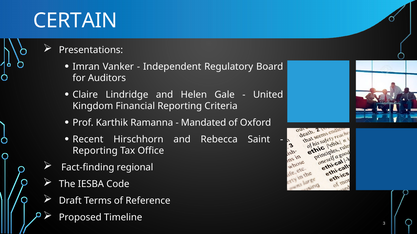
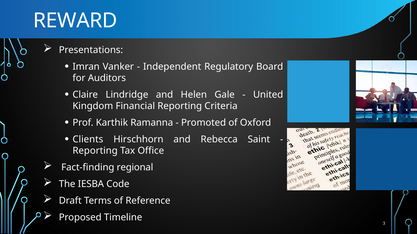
CERTAIN: CERTAIN -> REWARD (75, 21)
Mandated: Mandated -> Promoted (204, 123)
Recent: Recent -> Clients (88, 140)
